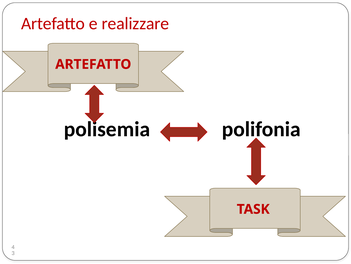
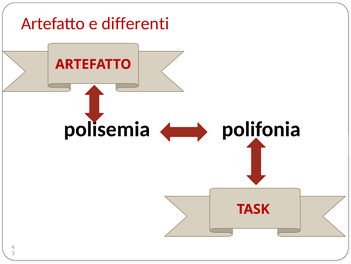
realizzare: realizzare -> differenti (135, 24)
